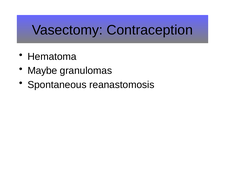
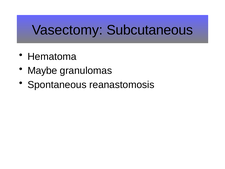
Contraception: Contraception -> Subcutaneous (150, 30)
